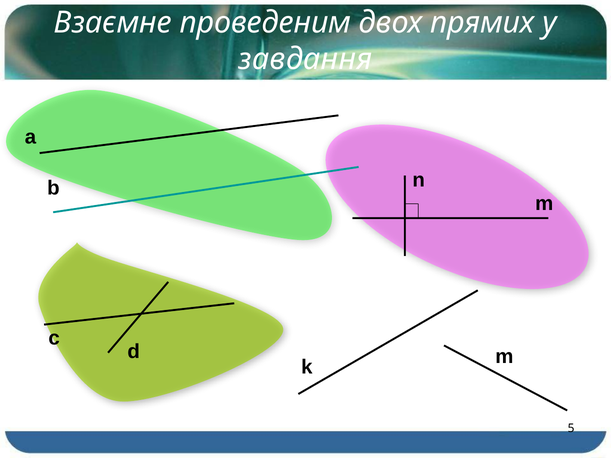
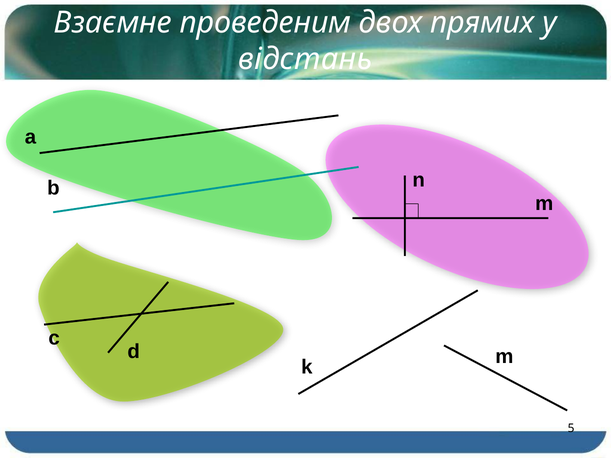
завдання: завдання -> відстань (305, 59)
